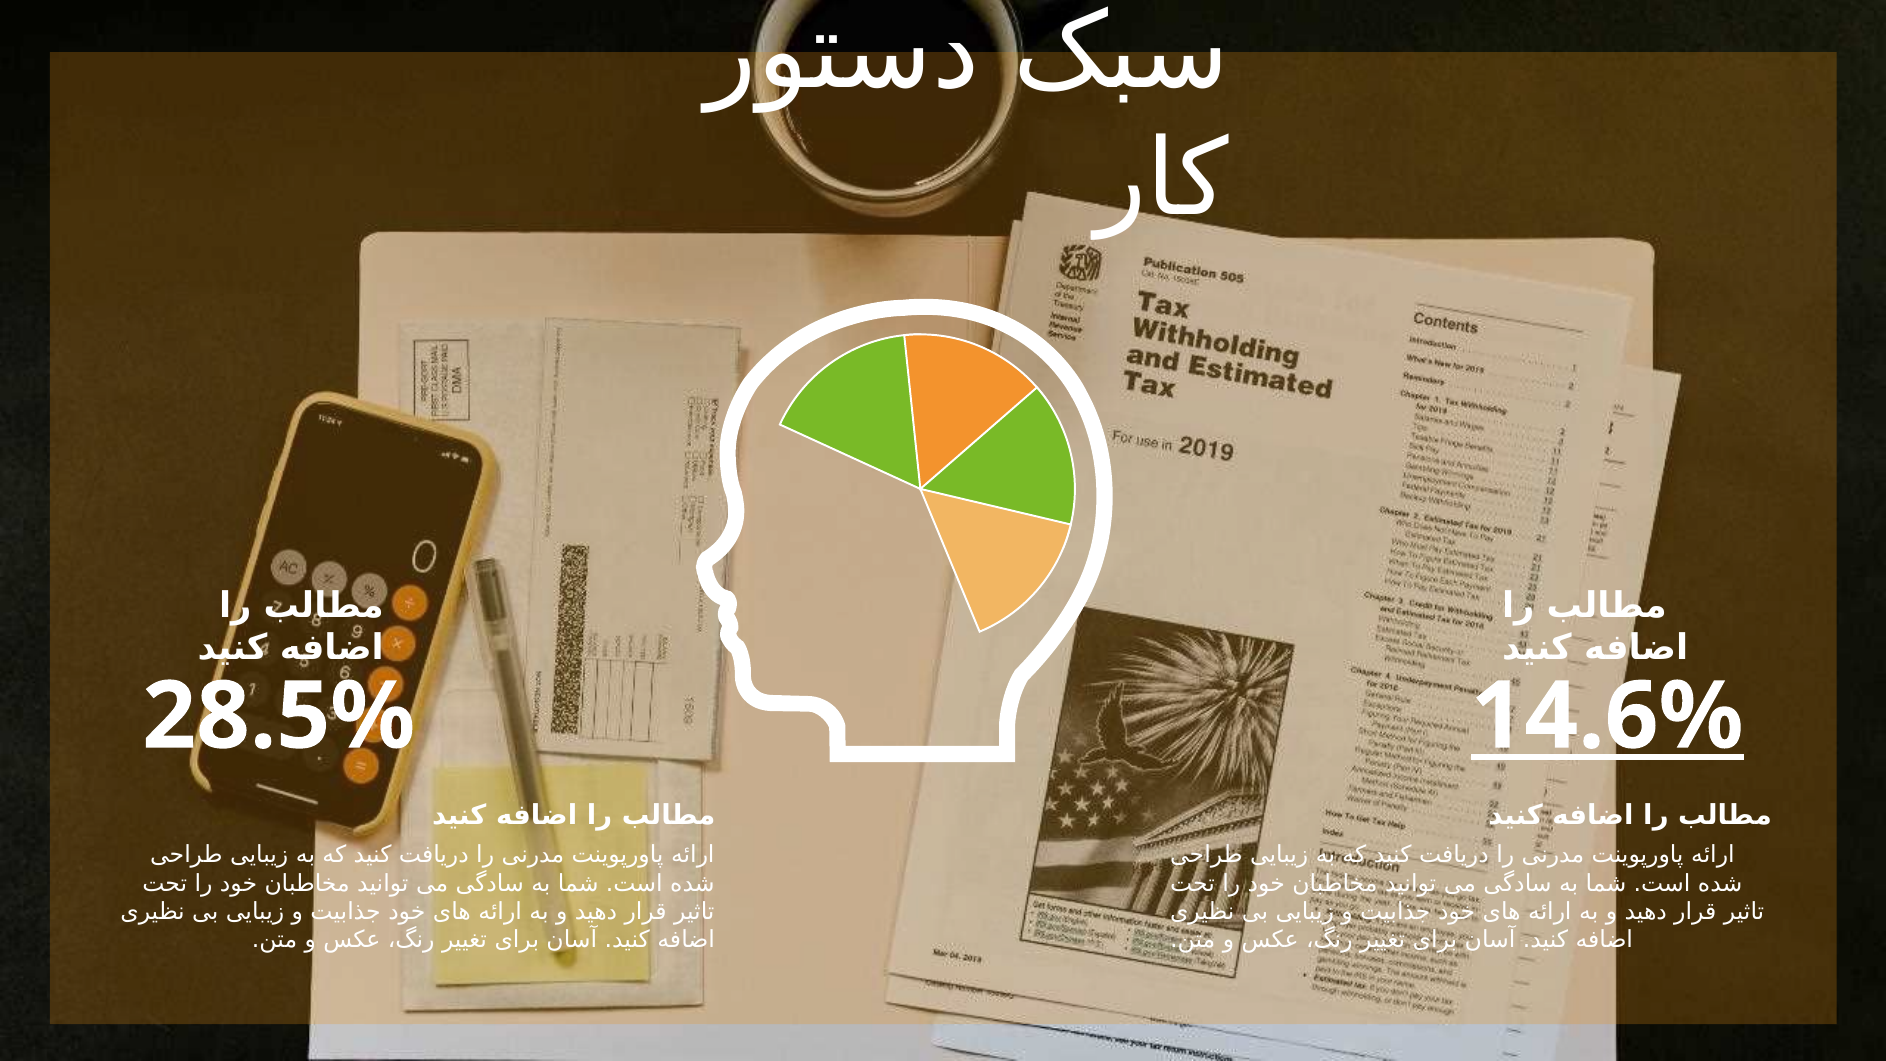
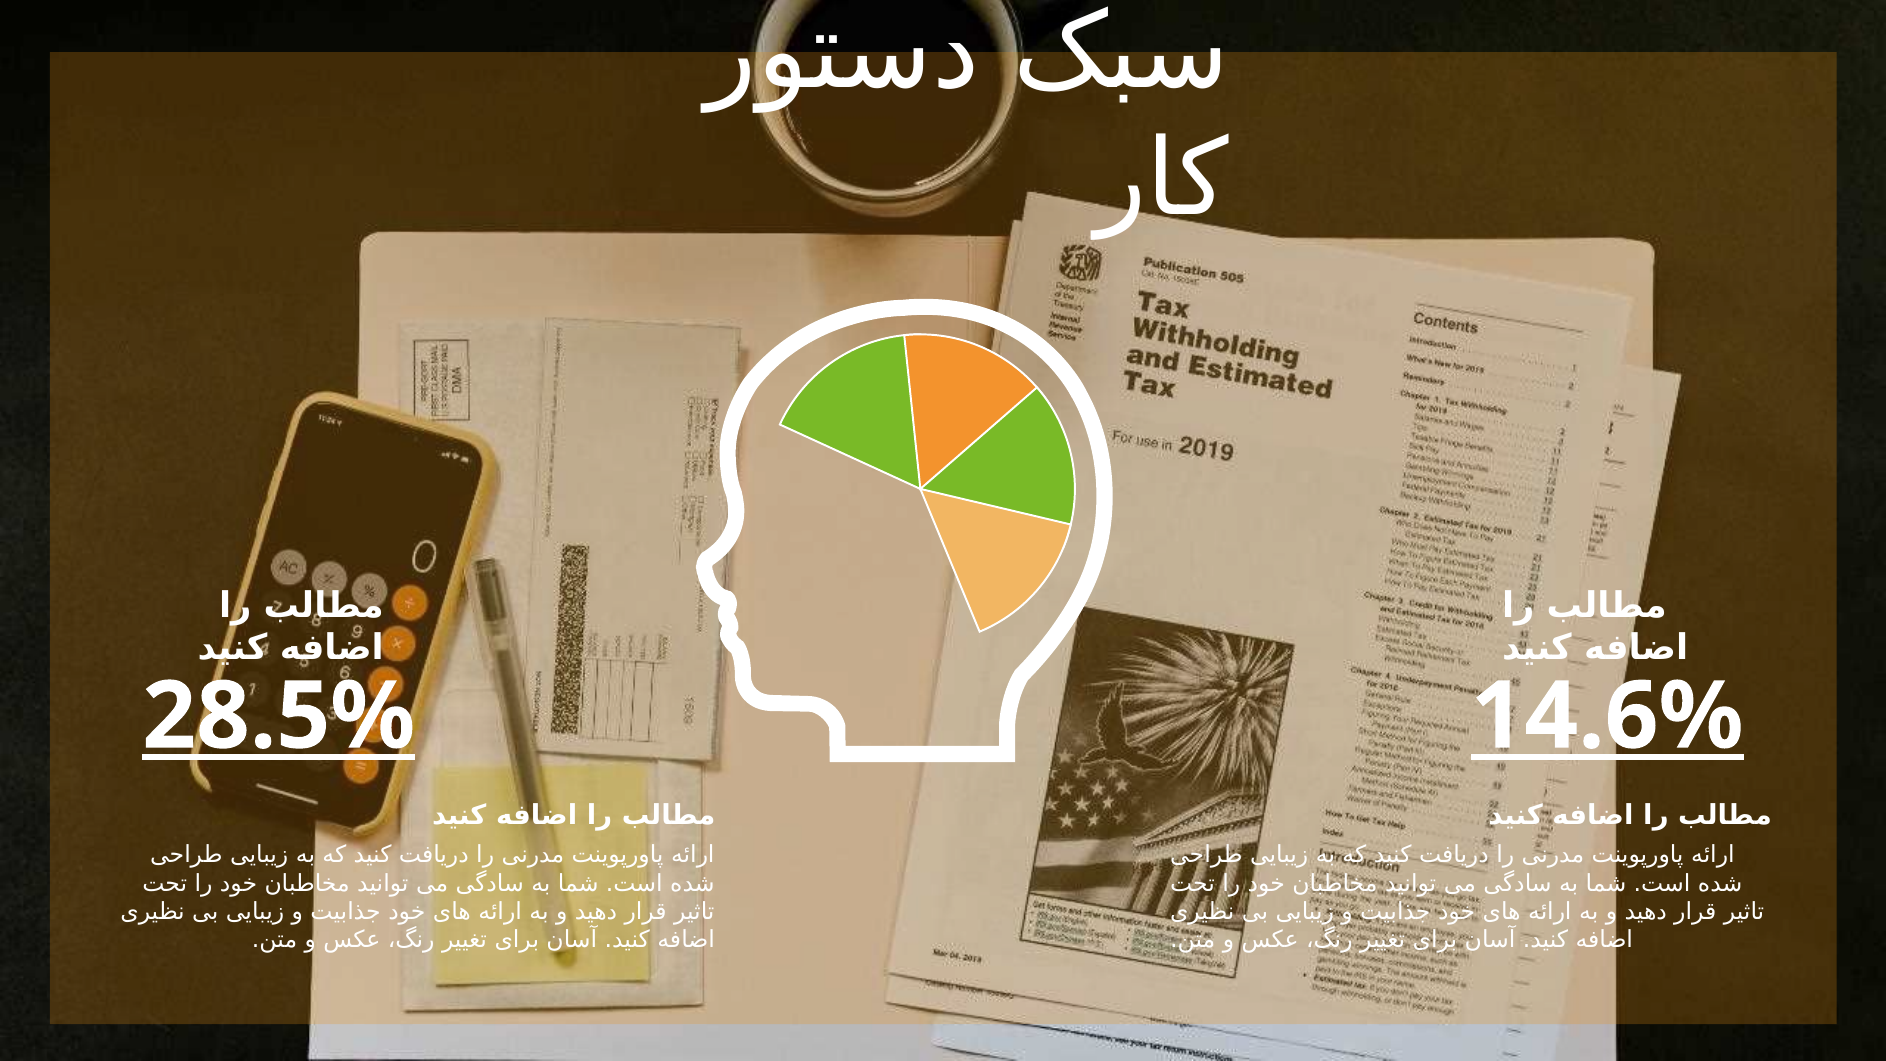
28.5% underline: none -> present (279, 717)
